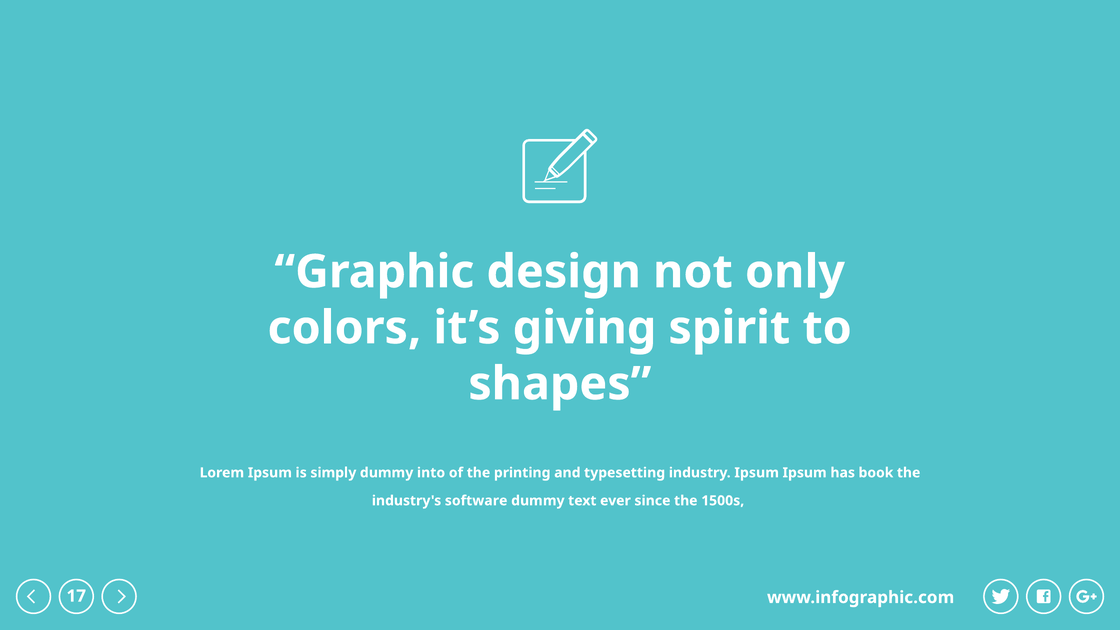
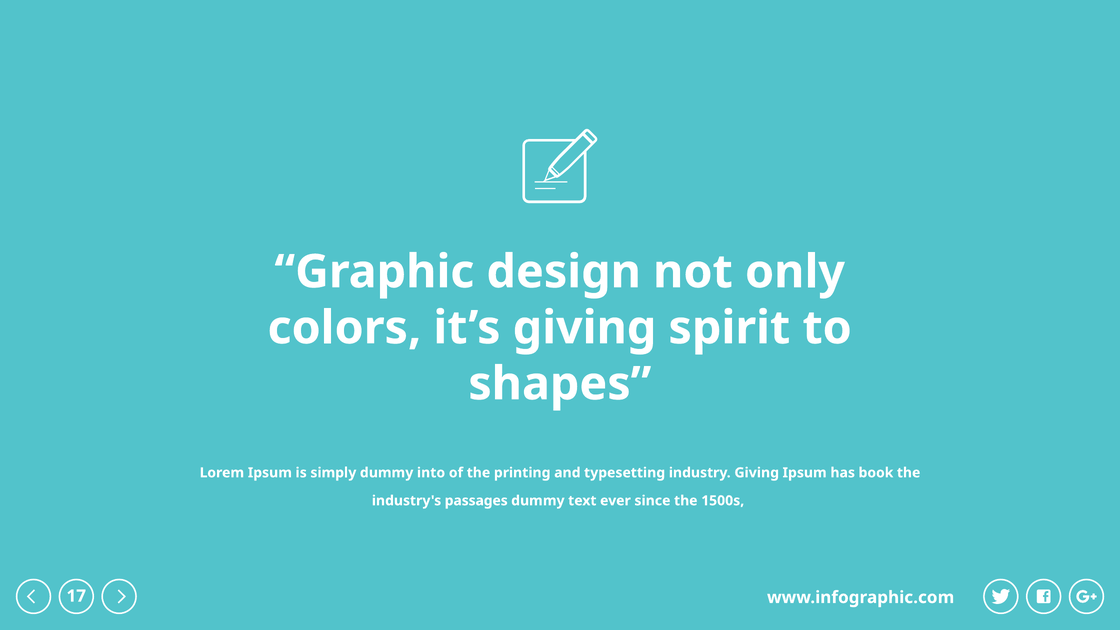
industry Ipsum: Ipsum -> Giving (757, 473)
software: software -> passages (476, 501)
